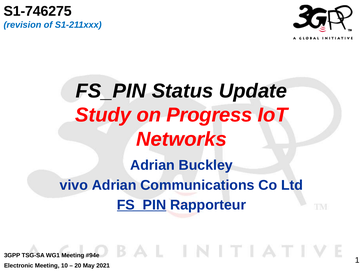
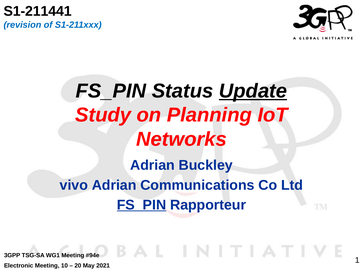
S1-746275: S1-746275 -> S1-211441 (38, 11)
Update underline: none -> present (253, 91)
Progress: Progress -> Planning (209, 115)
